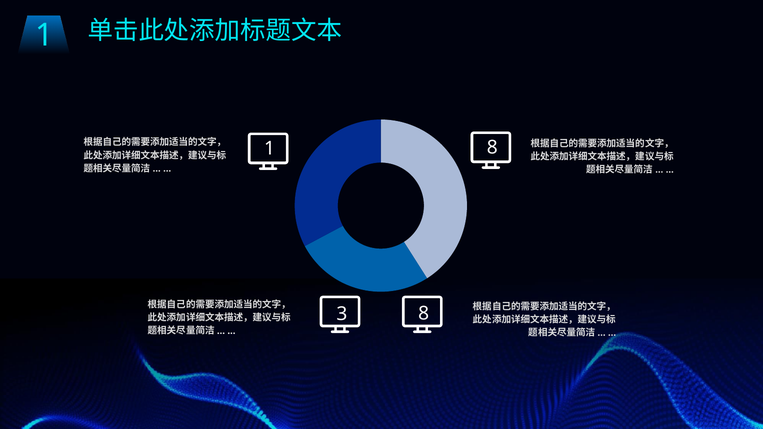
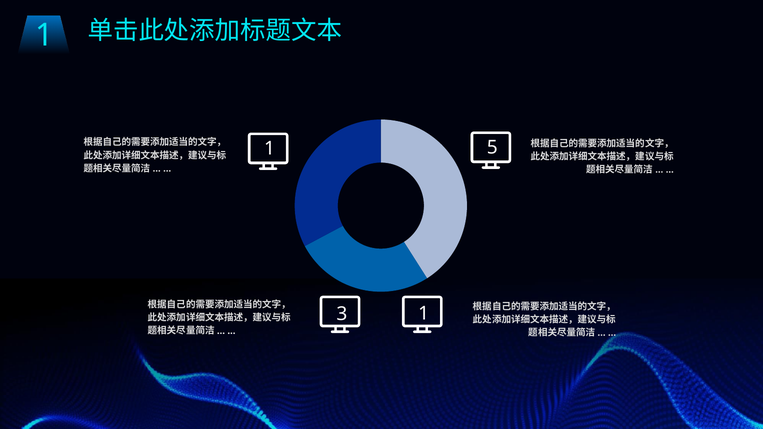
1 8: 8 -> 5 (492, 147)
3 8: 8 -> 1 (424, 313)
